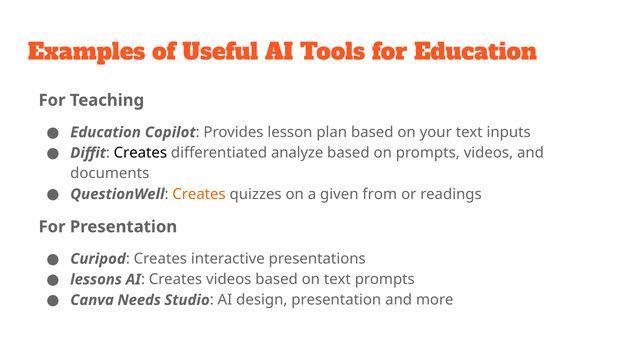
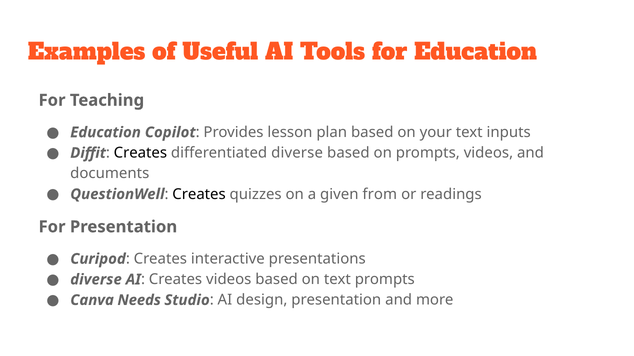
differentiated analyze: analyze -> diverse (297, 153)
Creates colour: orange -> black (199, 194)
lessons: lessons -> diverse (96, 280)
